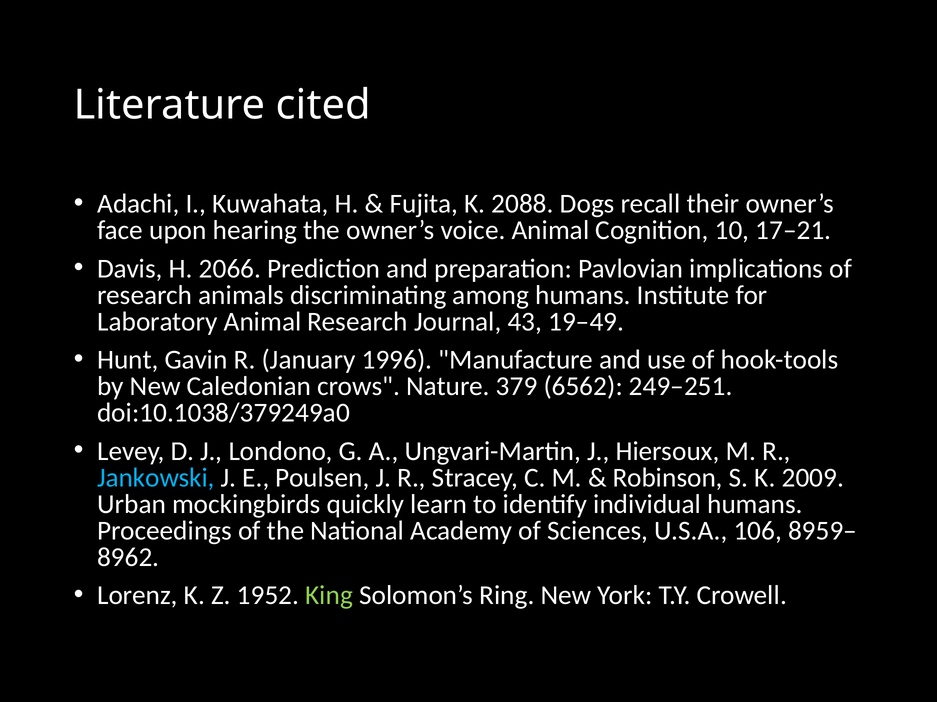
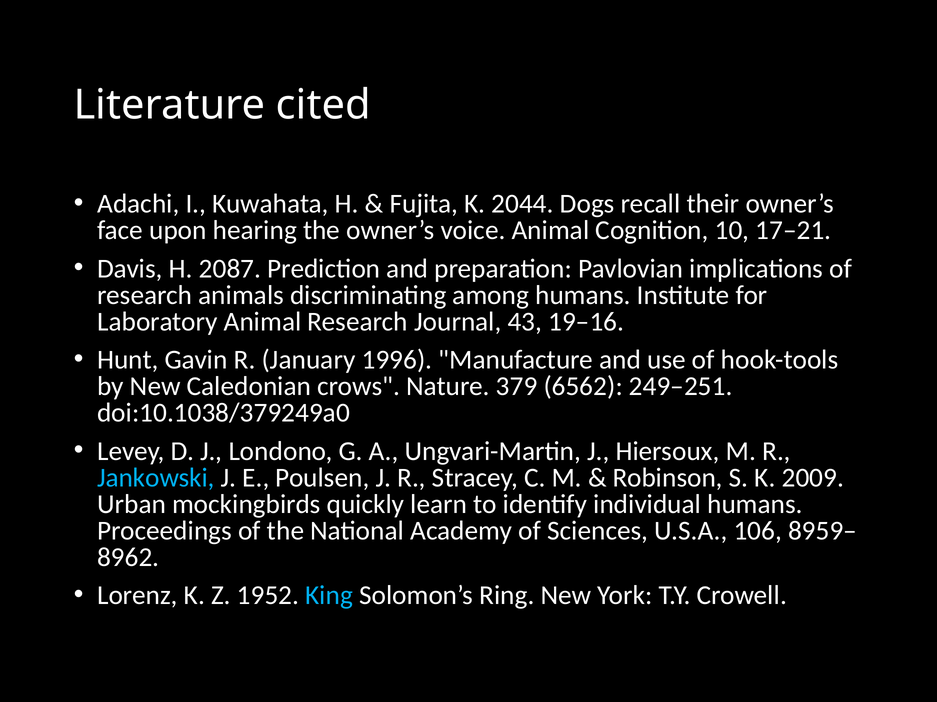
2088: 2088 -> 2044 (523, 204)
2066: 2066 -> 2087 (230, 269)
19–49: 19–49 -> 19–16 (586, 322)
King colour: light green -> light blue (329, 596)
